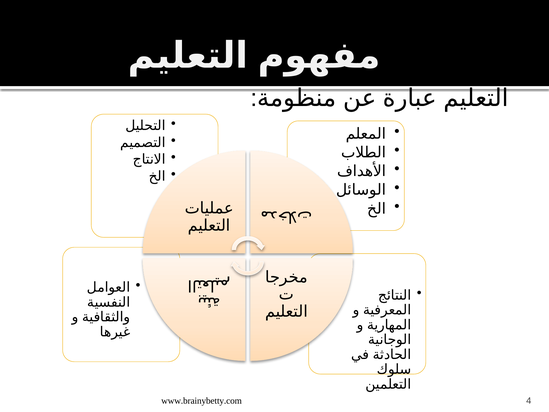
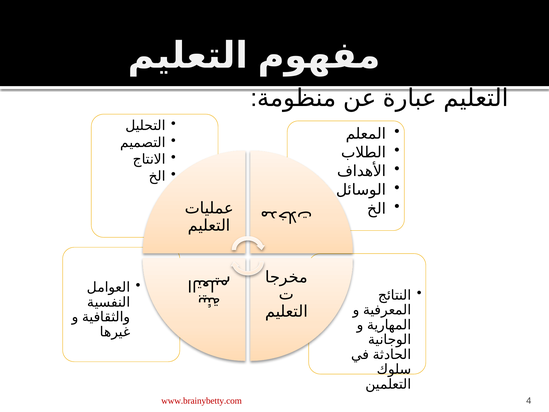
www.brainybetty.com colour: black -> red (202, 400)
